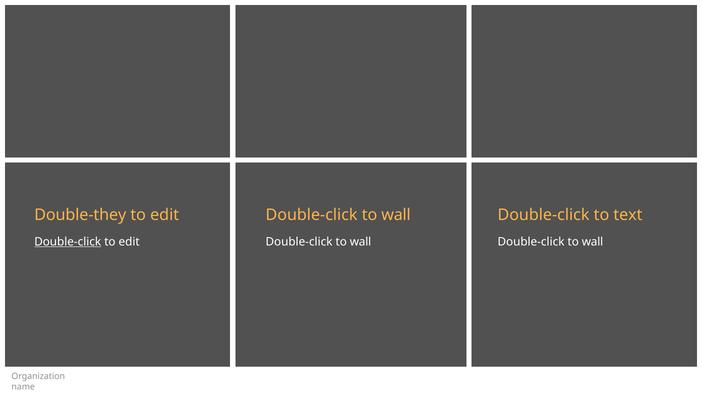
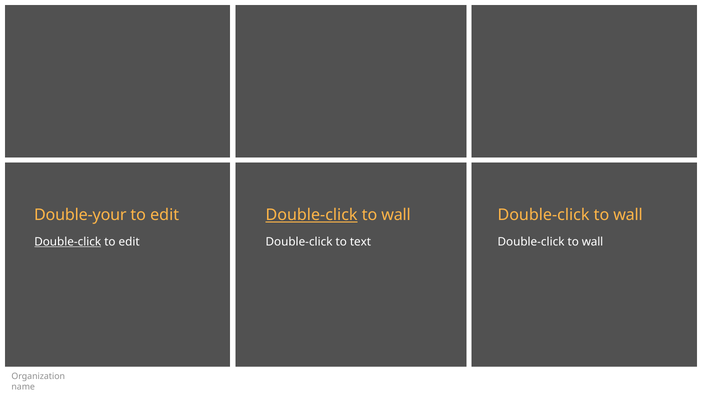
Double-they: Double-they -> Double-your (80, 215)
Double-click underline: none -> present (312, 215)
text: text -> wall (628, 215)
wall: wall -> text (360, 242)
